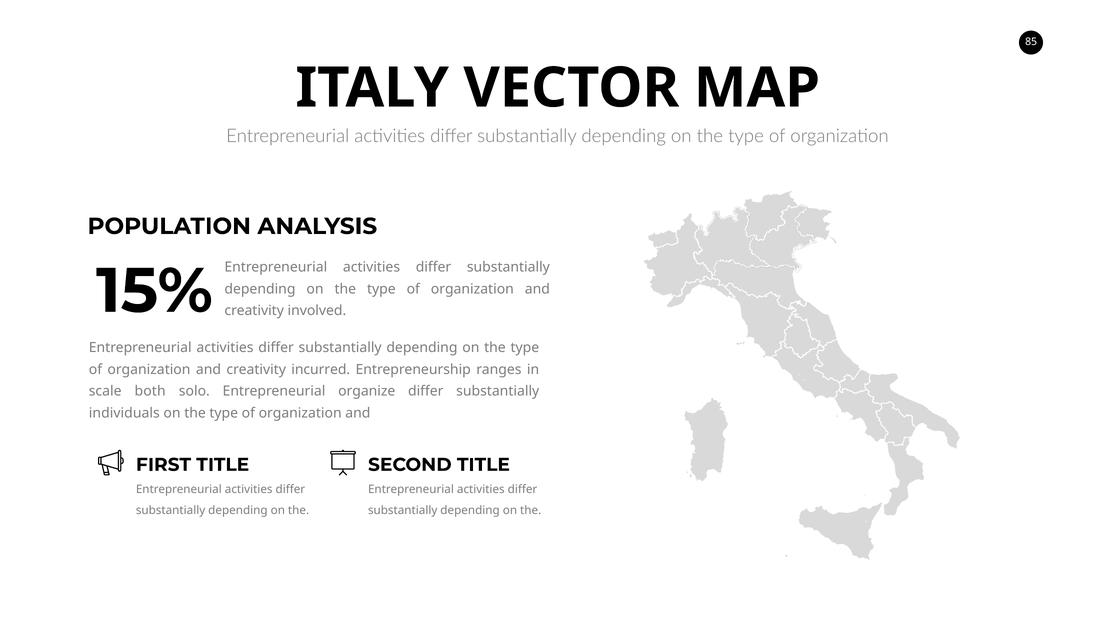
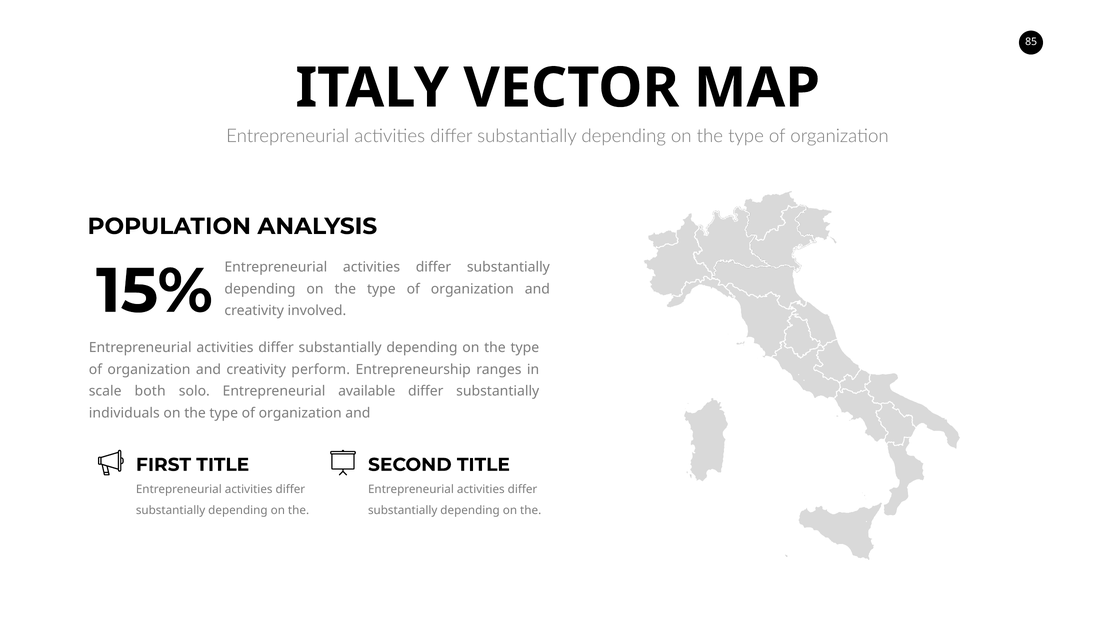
incurred: incurred -> perform (321, 370)
organize: organize -> available (367, 392)
